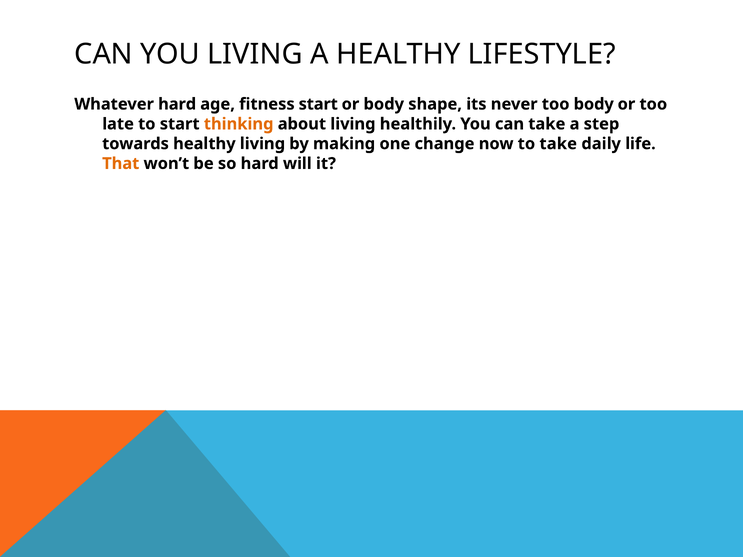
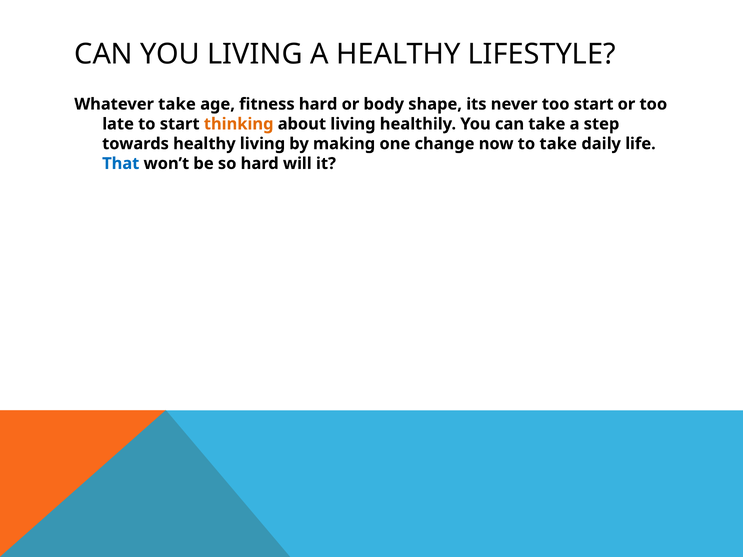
Whatever hard: hard -> take (177, 104)
fitness start: start -> hard (318, 104)
too body: body -> start (594, 104)
That colour: orange -> blue (121, 164)
